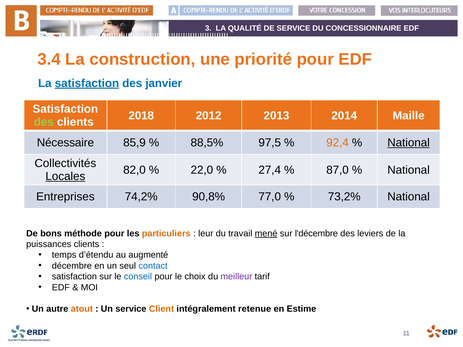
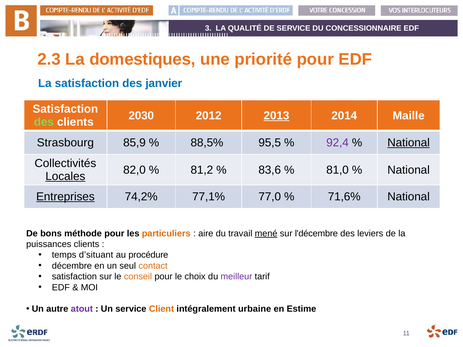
3.4: 3.4 -> 2.3 (49, 60)
construction: construction -> domestiques (143, 60)
satisfaction underline: present -> none (87, 83)
2018: 2018 -> 2030 (141, 116)
2013 underline: none -> present (276, 116)
Nécessaire: Nécessaire -> Strasbourg (65, 143)
97,5: 97,5 -> 95,5 (270, 143)
92,4 colour: orange -> purple (338, 143)
22,0: 22,0 -> 81,2 (202, 170)
27,4: 27,4 -> 83,6 (270, 170)
87,0: 87,0 -> 81,0 (338, 170)
Entreprises underline: none -> present (65, 197)
90,8%: 90,8% -> 77,1% (209, 197)
73,2%: 73,2% -> 71,6% (344, 197)
leur: leur -> aire (206, 234)
d’étendu: d’étendu -> d’situant (96, 255)
augmenté: augmenté -> procédure (148, 255)
contact colour: blue -> orange (153, 266)
conseil colour: blue -> orange (138, 277)
atout colour: orange -> purple (82, 309)
retenue: retenue -> urbaine (255, 309)
